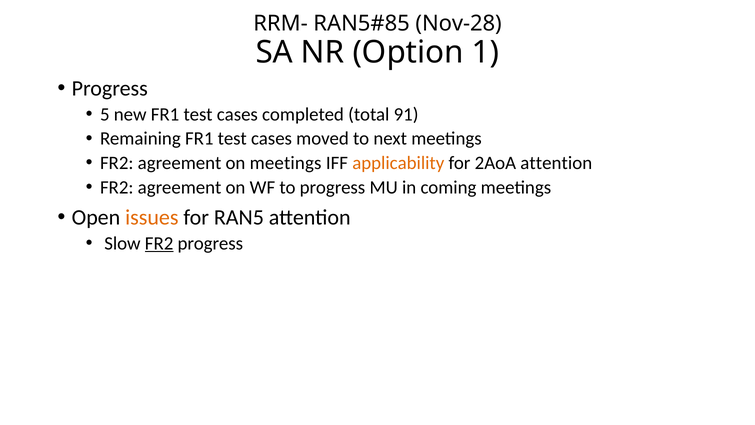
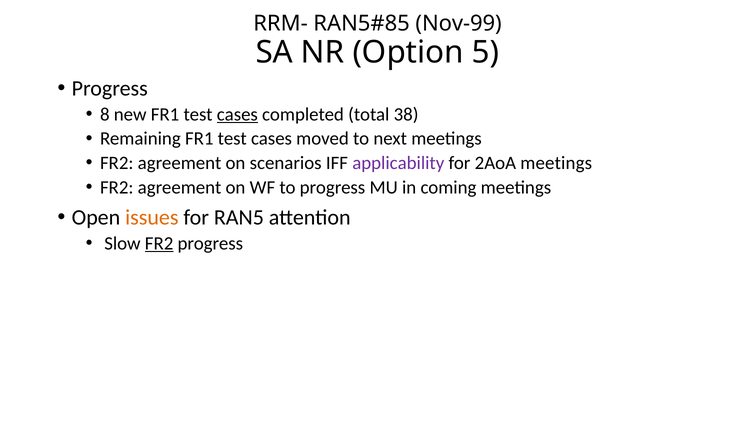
Nov-28: Nov-28 -> Nov-99 (459, 23)
1: 1 -> 5 (486, 52)
5: 5 -> 8 (105, 114)
cases underline: none -> present (237, 114)
91: 91 -> 38 (406, 114)
on meetings: meetings -> scenarios (286, 163)
applicability colour: orange -> purple (398, 163)
2AoA attention: attention -> meetings (556, 163)
